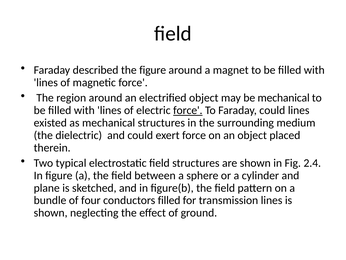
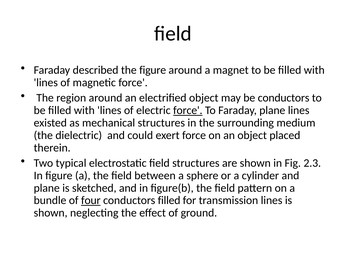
be mechanical: mechanical -> conductors (284, 98)
Faraday could: could -> plane (272, 110)
2.4: 2.4 -> 2.3 (312, 163)
four underline: none -> present (91, 200)
